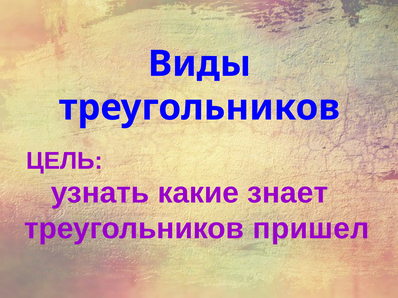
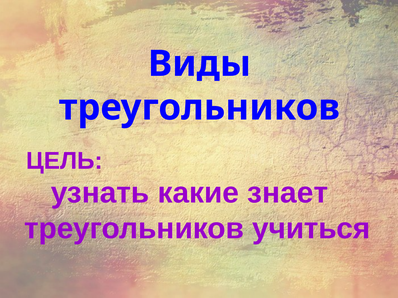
пришел: пришел -> учиться (311, 229)
